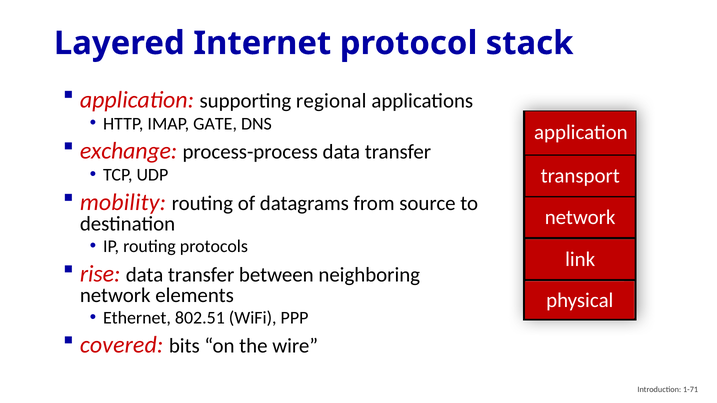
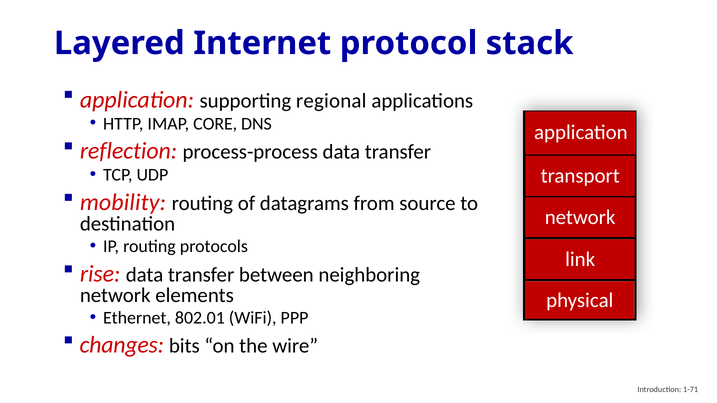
GATE: GATE -> CORE (215, 124)
exchange: exchange -> reflection (129, 151)
802.51: 802.51 -> 802.01 (200, 318)
covered: covered -> changes (122, 345)
